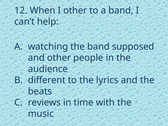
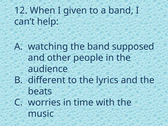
I other: other -> given (75, 10)
reviews: reviews -> worries (44, 103)
